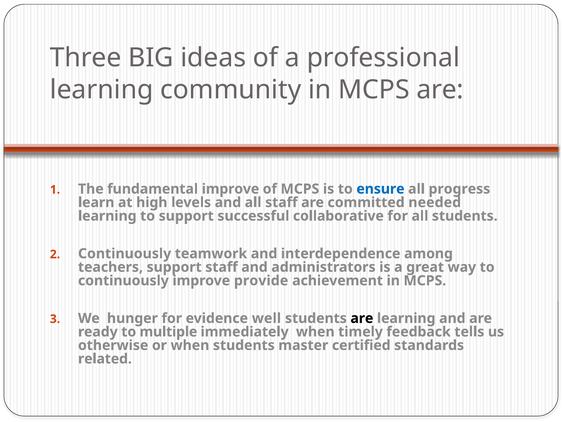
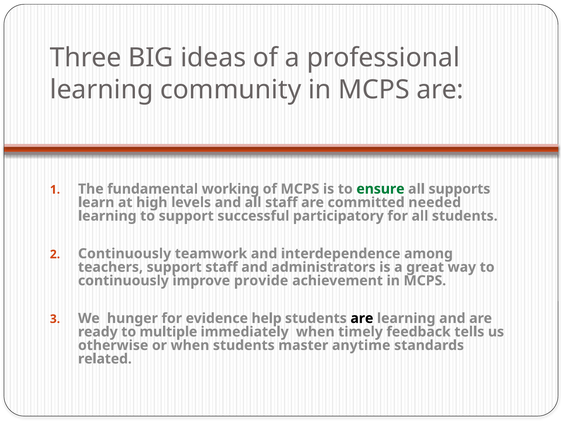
fundamental improve: improve -> working (230, 189)
ensure colour: blue -> green (380, 189)
progress: progress -> supports (459, 189)
collaborative: collaborative -> participatory (338, 216)
well: well -> help (267, 318)
certified: certified -> anytime (361, 345)
